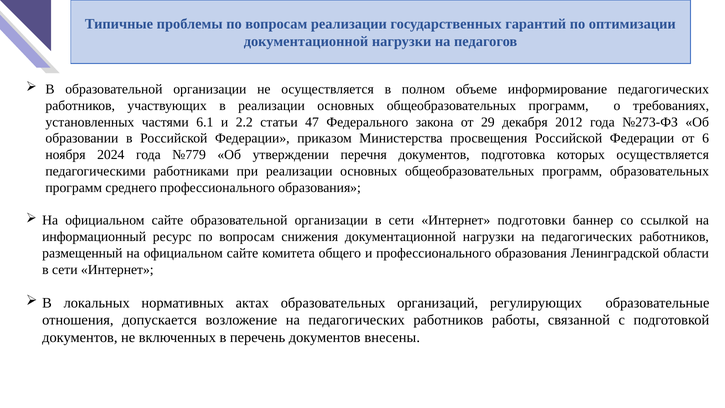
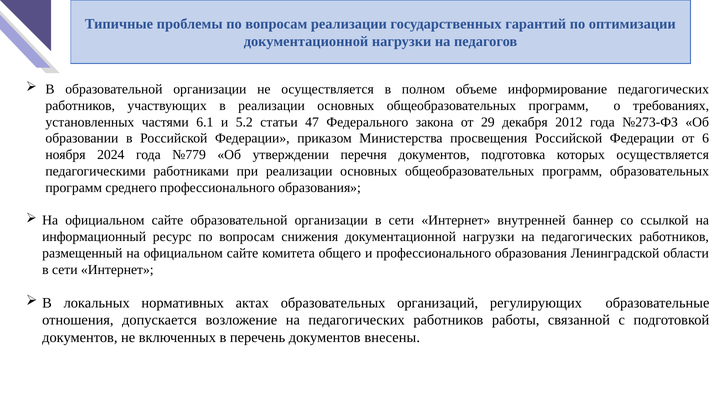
2.2: 2.2 -> 5.2 (244, 122)
подготовки: подготовки -> внутренней (532, 220)
